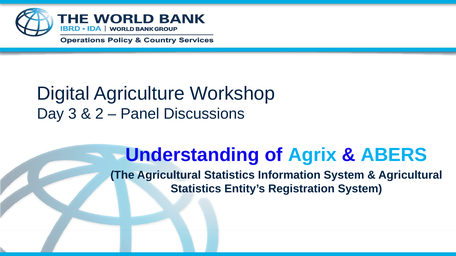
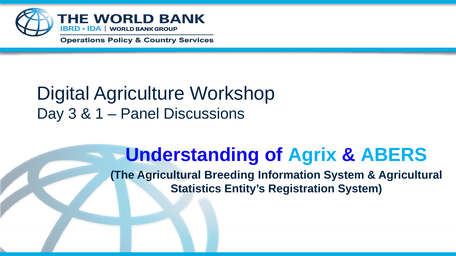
2: 2 -> 1 (99, 114)
The Agricultural Statistics: Statistics -> Breeding (229, 175)
